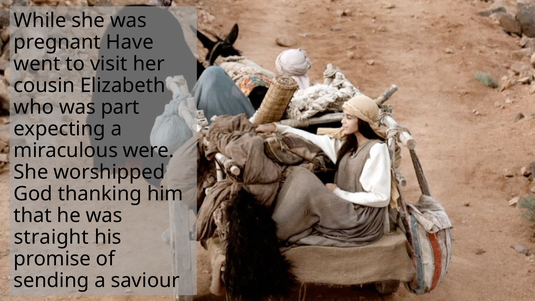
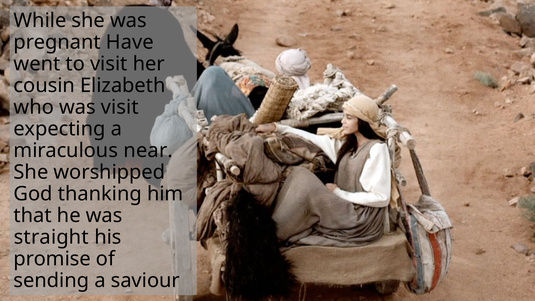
was part: part -> visit (120, 107)
were: were -> near (148, 151)
